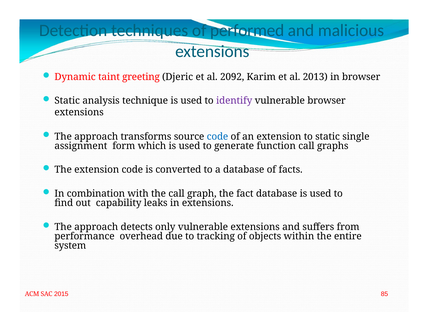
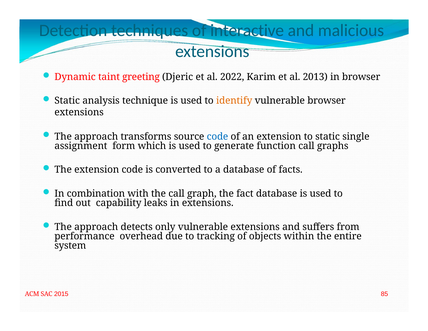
performed: performed -> interactive (247, 31)
2092: 2092 -> 2022 (232, 77)
identify colour: purple -> orange (234, 101)
